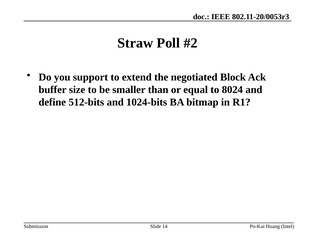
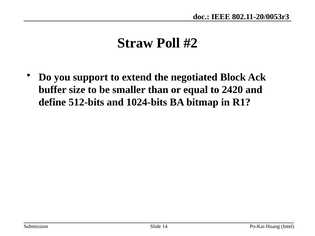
8024: 8024 -> 2420 (232, 90)
